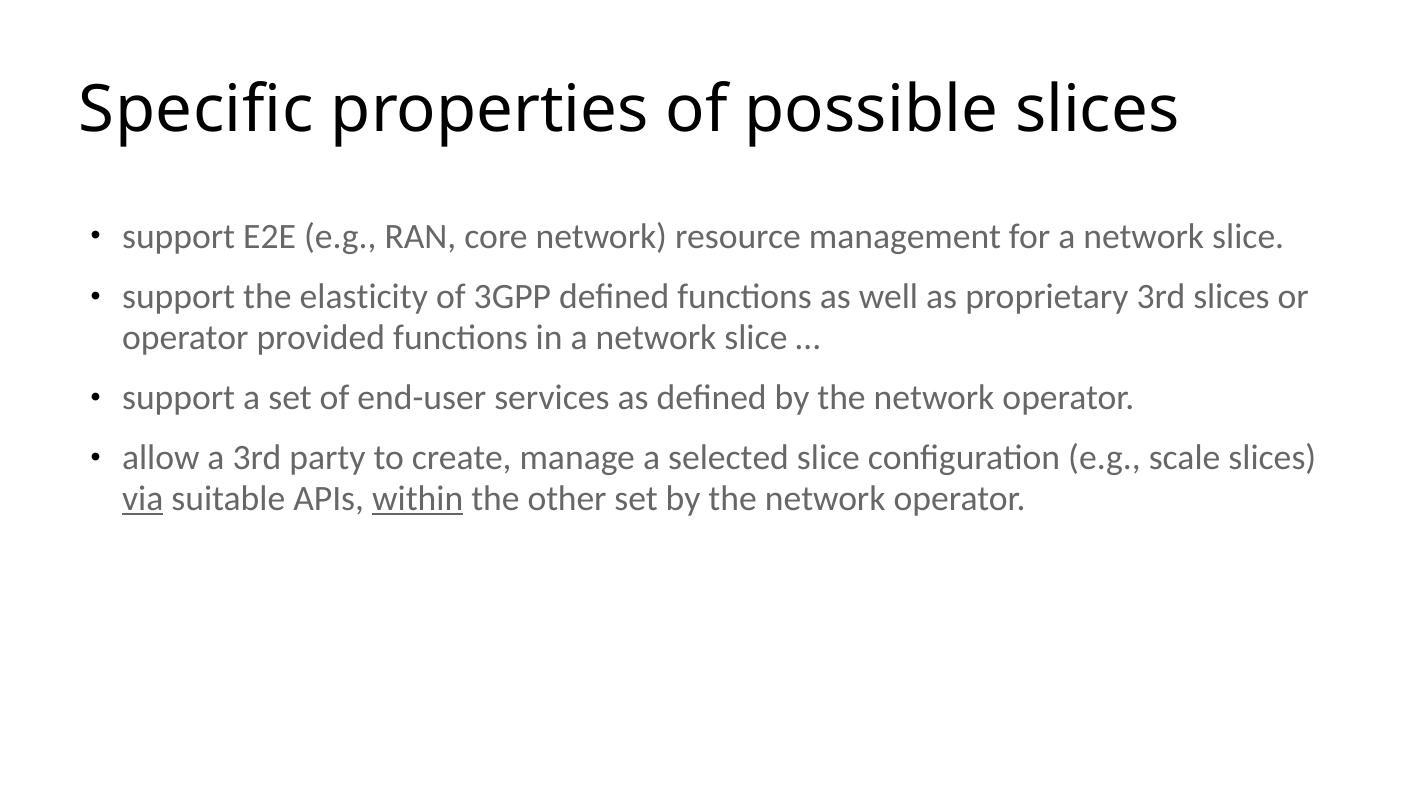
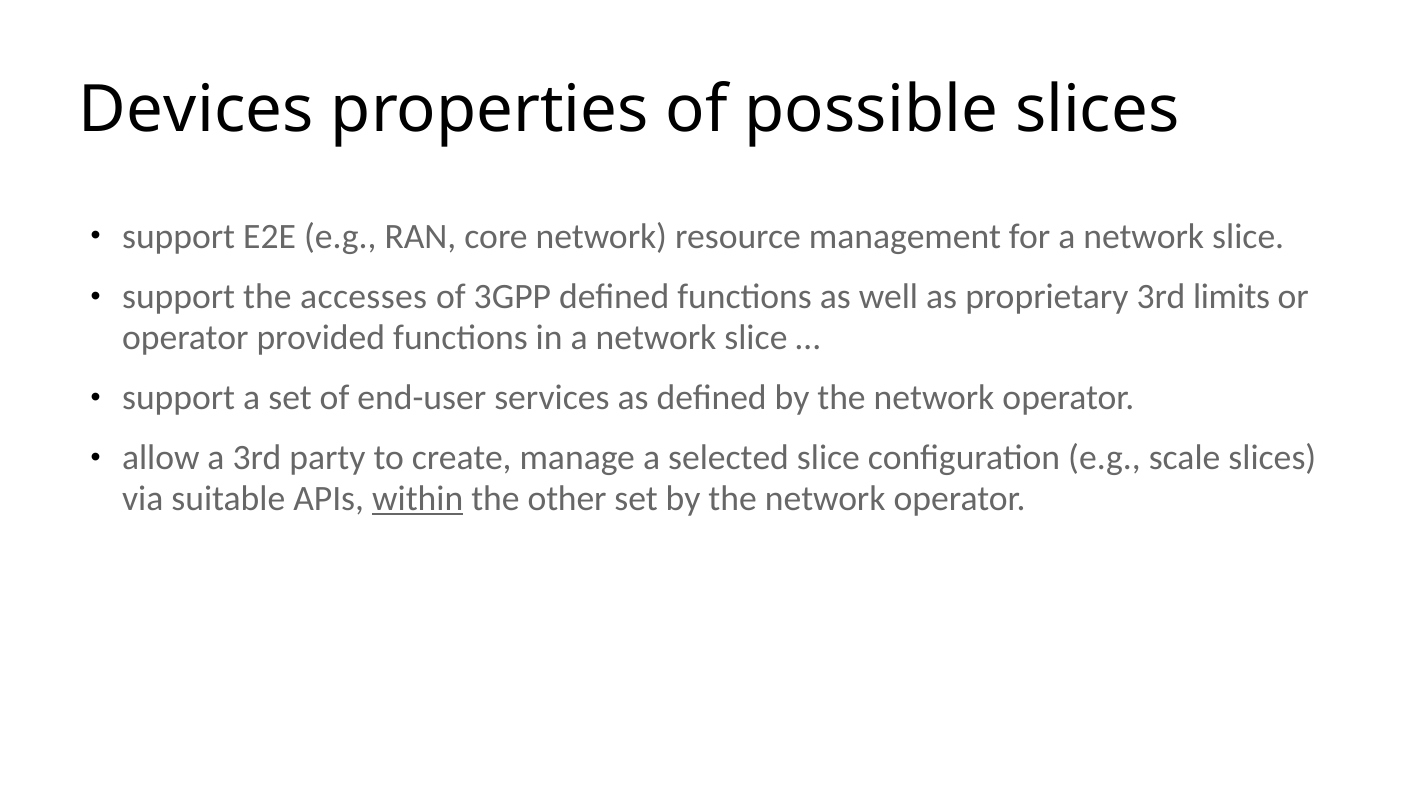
Specific: Specific -> Devices (196, 110)
elasticity: elasticity -> accesses (364, 296)
3rd slices: slices -> limits (1232, 296)
via underline: present -> none (143, 498)
